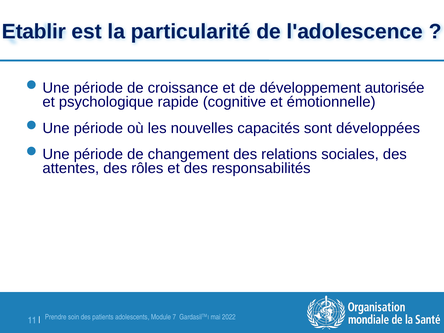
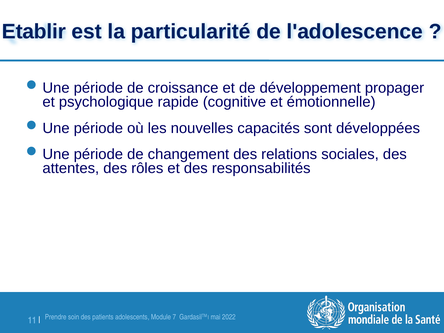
autorisée: autorisée -> propager (394, 88)
